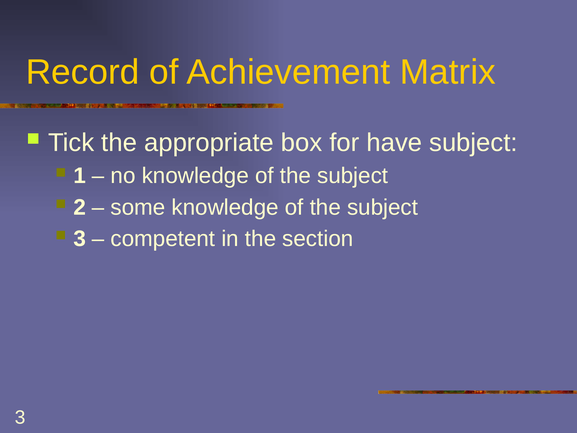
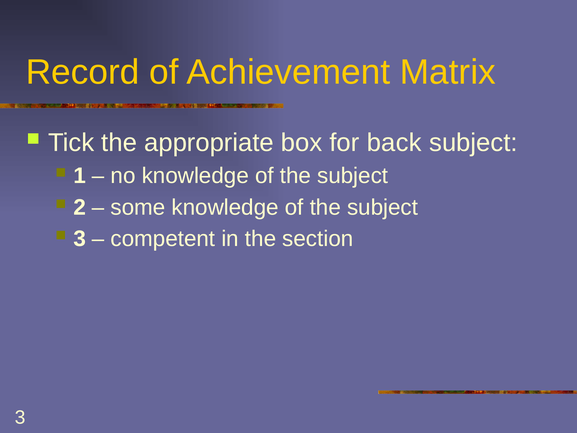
have: have -> back (394, 143)
